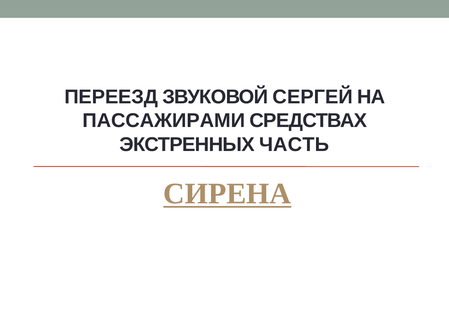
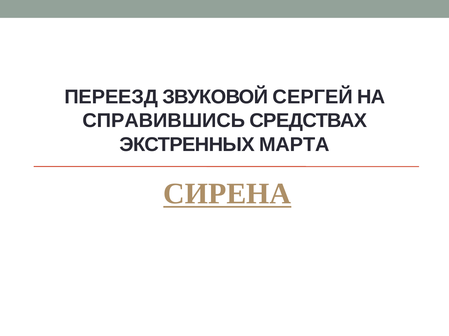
ПАССАЖИРАМИ: ПАССАЖИРАМИ -> СПРАВИВШИСЬ (164, 121)
ЧАСТЬ: ЧАСТЬ -> МАРТА (294, 145)
